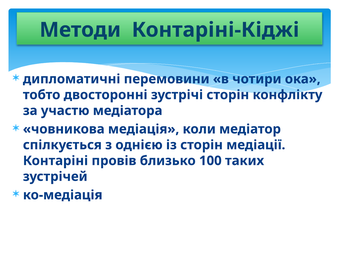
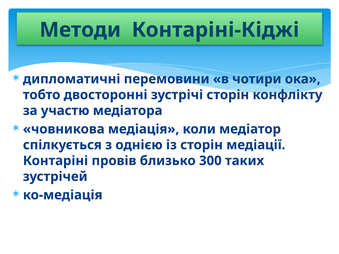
100: 100 -> 300 (210, 161)
